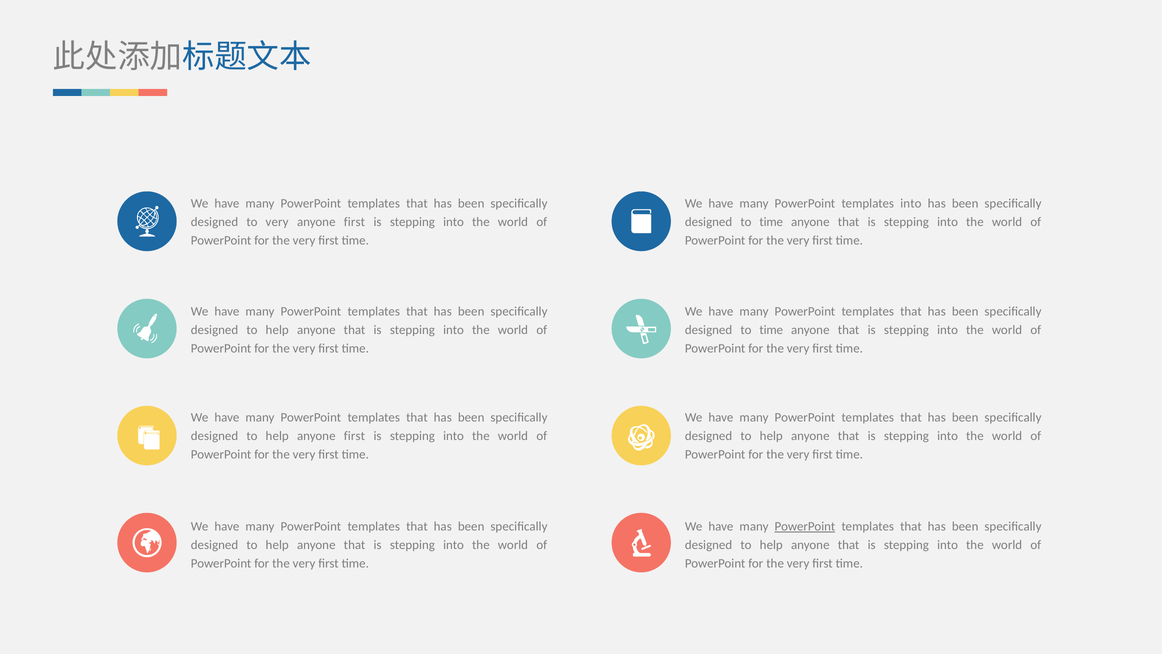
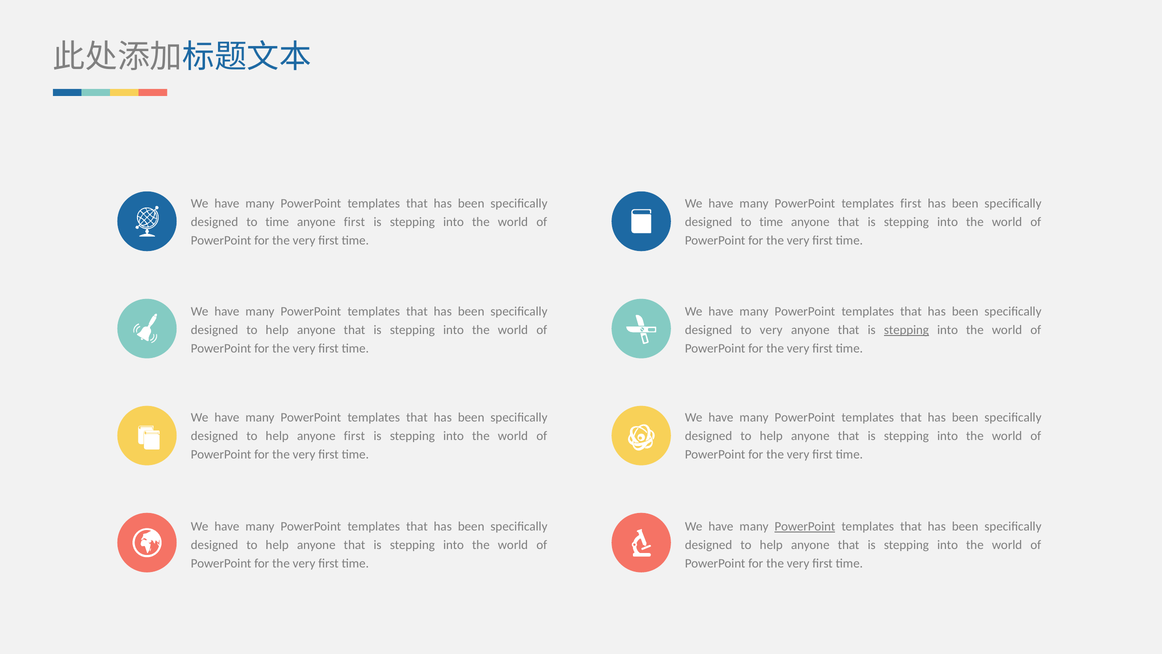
templates into: into -> first (911, 203)
very: very -> time (277, 222)
time: time -> very (771, 330)
stepping underline: none -> present (906, 330)
